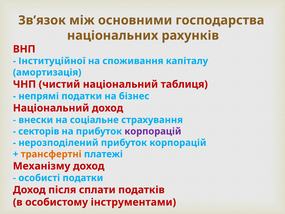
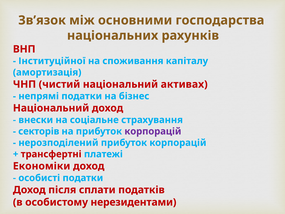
таблиця: таблиця -> активах (184, 84)
трансфертні colour: orange -> red (51, 154)
Механізму: Механізму -> Економіки (42, 166)
інструментами: інструментами -> нерезидентами (133, 202)
